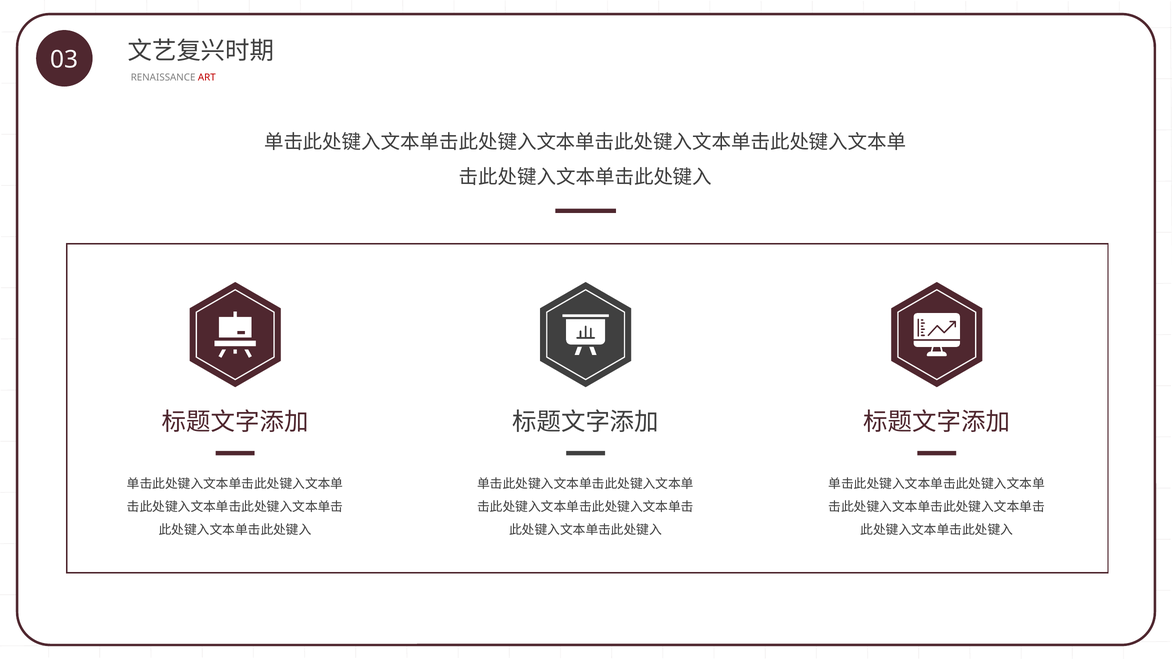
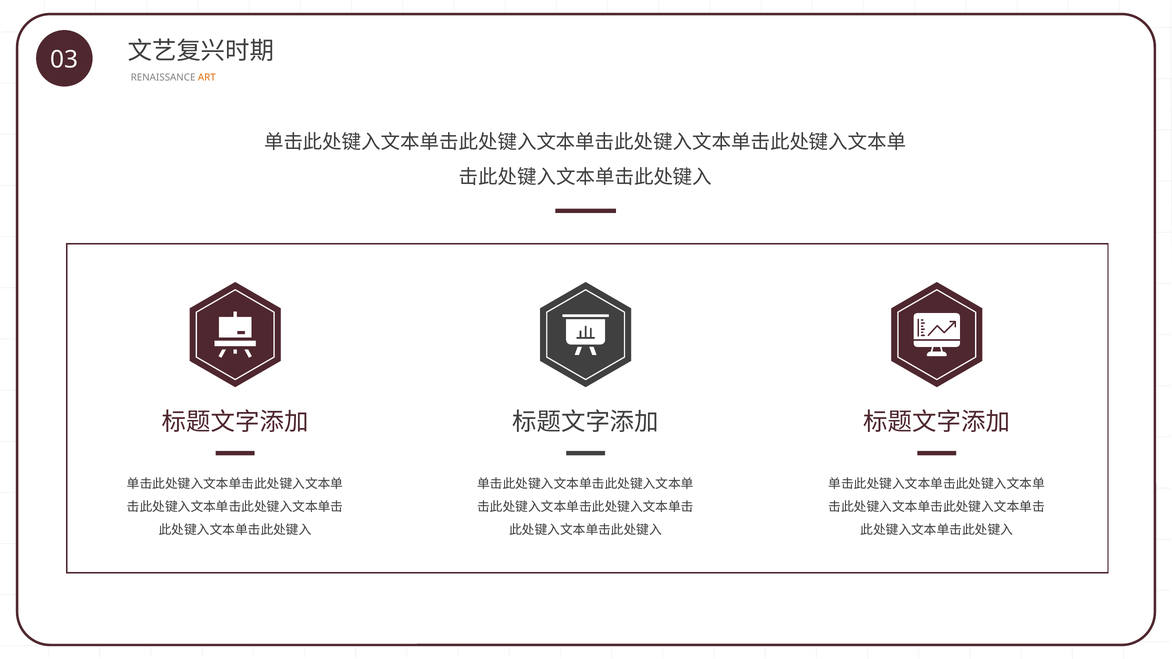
ART colour: red -> orange (207, 78)
